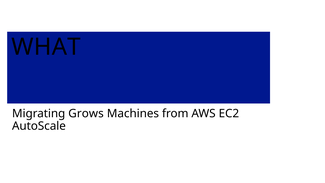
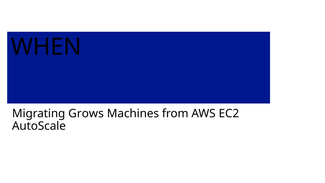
WHAT: WHAT -> WHEN (46, 47)
